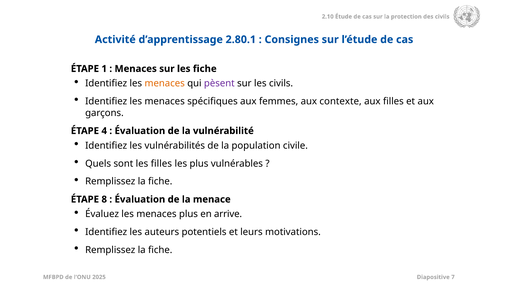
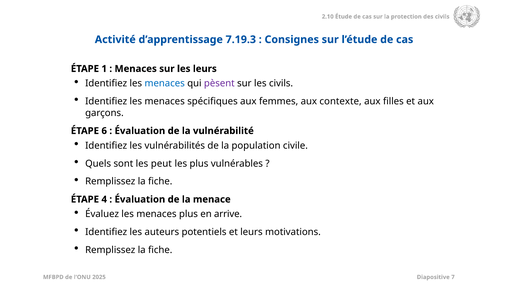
2.80.1: 2.80.1 -> 7.19.3 (241, 39)
les fiche: fiche -> leurs (205, 69)
menaces colour: orange -> blue (165, 83)
4: 4 -> 6 (104, 131)
les filles: filles -> peut (161, 163)
8: 8 -> 4 (104, 199)
